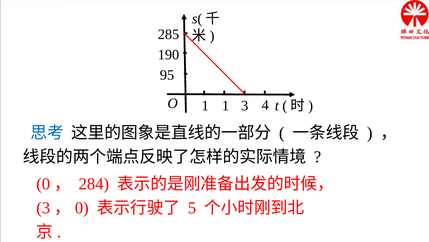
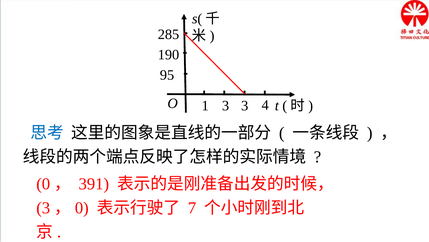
1 1: 1 -> 3 (226, 105)
284: 284 -> 391 (94, 183)
5: 5 -> 7 (192, 207)
